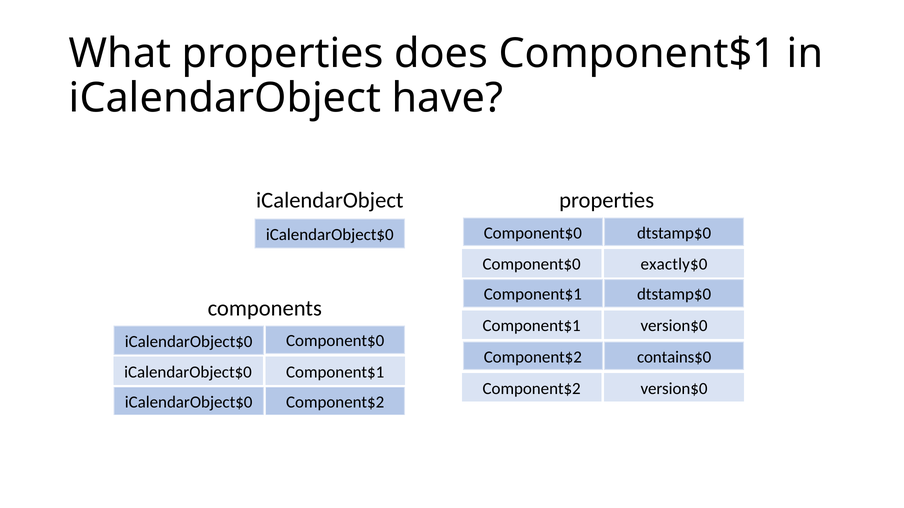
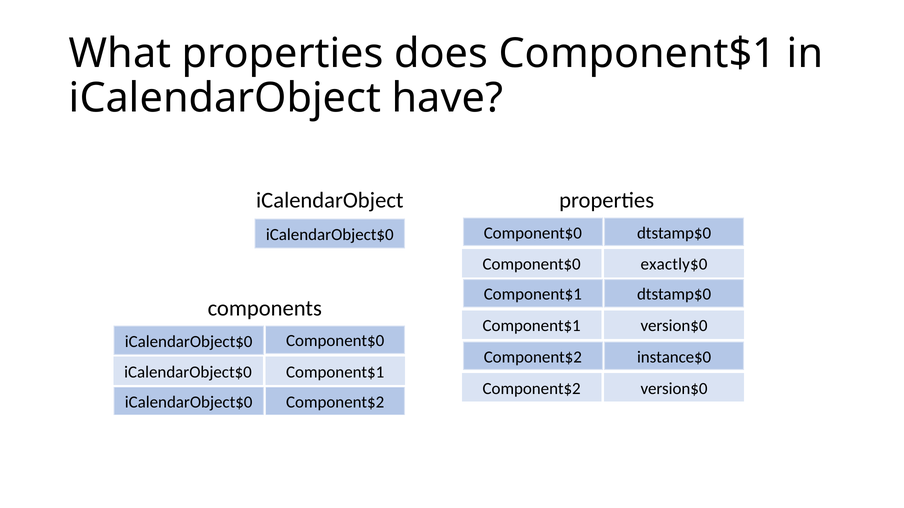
contains$0: contains$0 -> instance$0 (674, 357)
